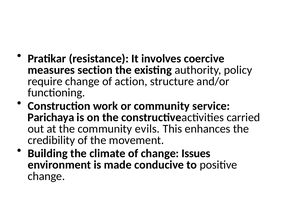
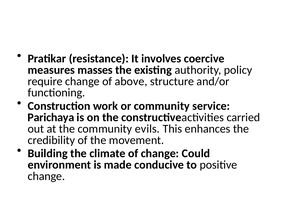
section: section -> masses (95, 70)
action: action -> above (131, 81)
Issues: Issues -> Could (196, 153)
